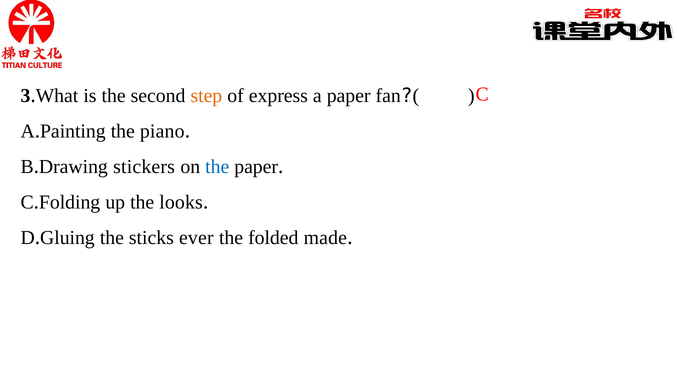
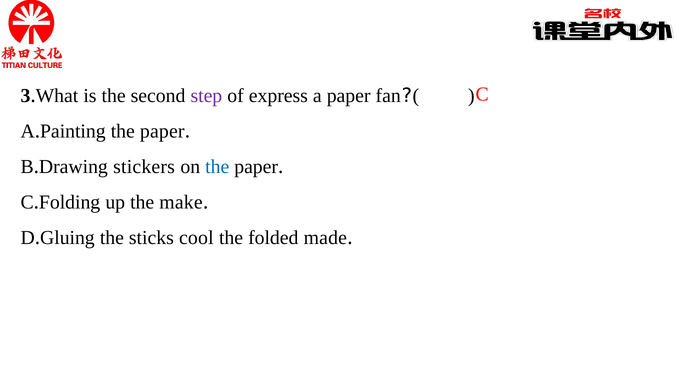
step colour: orange -> purple (206, 96)
piano: piano -> paper (162, 131)
looks: looks -> make (181, 202)
ever: ever -> cool (196, 238)
